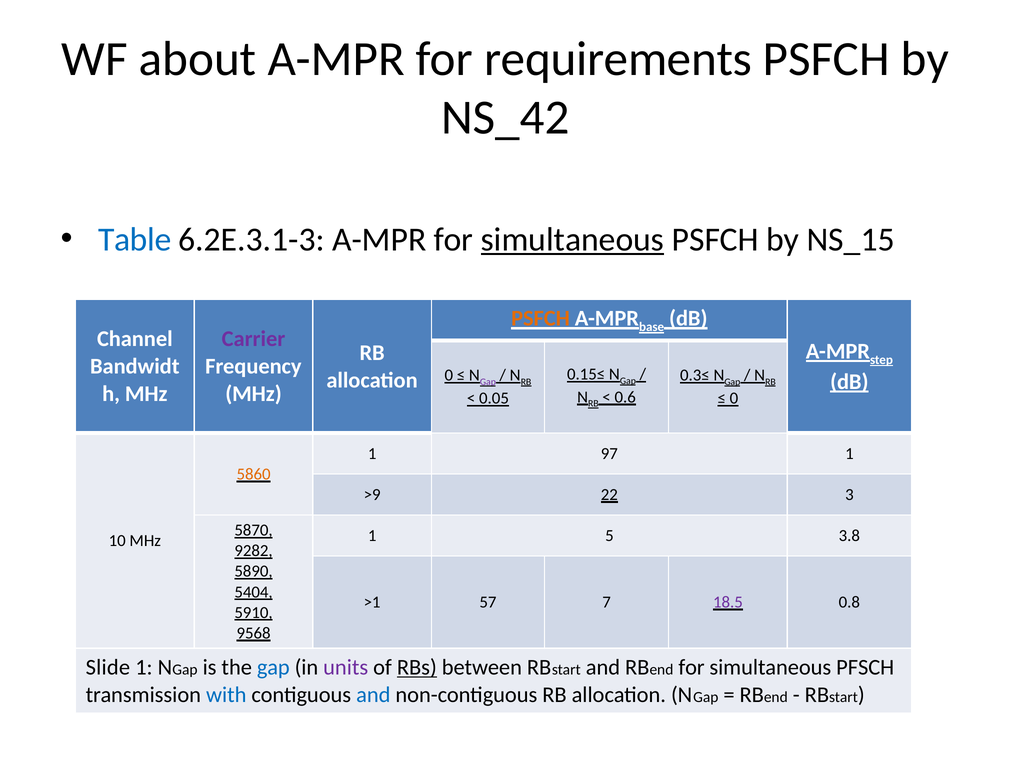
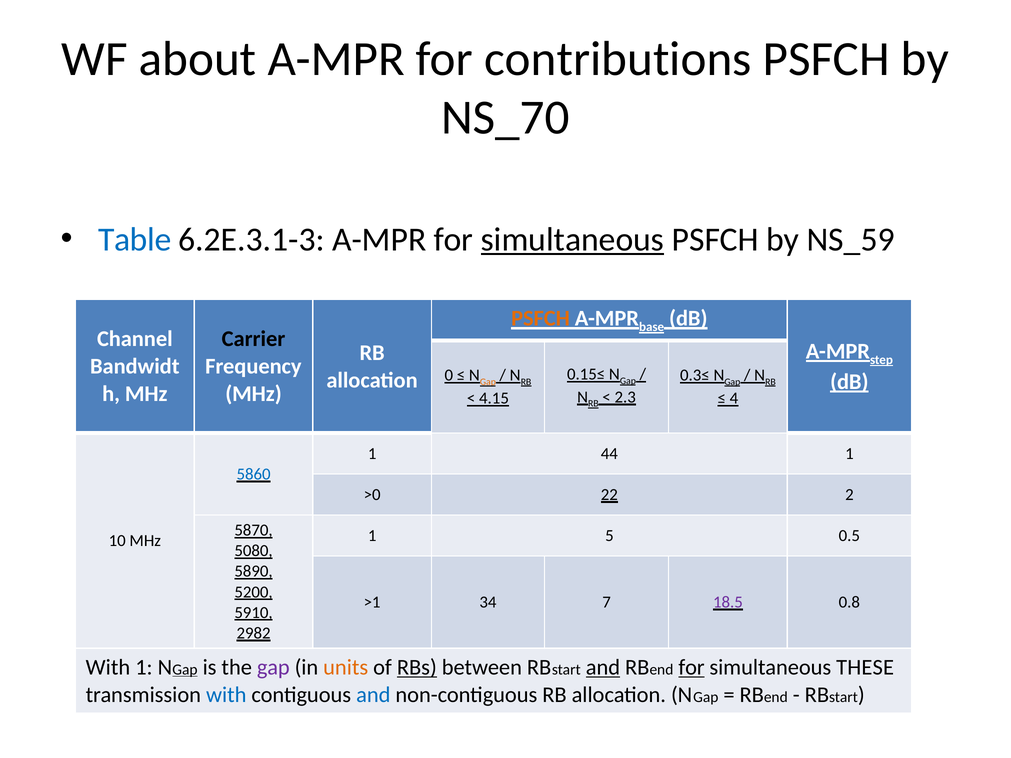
requirements: requirements -> contributions (618, 59)
NS_42: NS_42 -> NS_70 (505, 118)
NS_15: NS_15 -> NS_59 (851, 240)
Carrier colour: purple -> black (253, 339)
Gap colour: purple -> orange (488, 382)
0.6: 0.6 -> 2.3 (625, 397)
0.05: 0.05 -> 4.15 (494, 398)
0: 0 -> 4 (734, 398)
97: 97 -> 44 (609, 454)
5860 colour: orange -> blue (254, 474)
>9: >9 -> >0 (372, 495)
3: 3 -> 2 (849, 495)
3.8: 3.8 -> 0.5 (849, 536)
9282: 9282 -> 5080 (253, 551)
5404: 5404 -> 5200 (253, 592)
57: 57 -> 34 (488, 602)
9568: 9568 -> 2982 (254, 633)
Slide: Slide -> With (108, 667)
Gap underline: none -> present (185, 670)
gap colour: blue -> purple (273, 667)
units colour: purple -> orange (346, 667)
and underline: none -> present (603, 667)
for underline: none -> present (692, 667)
PFSCH: PFSCH -> THESE (865, 667)
